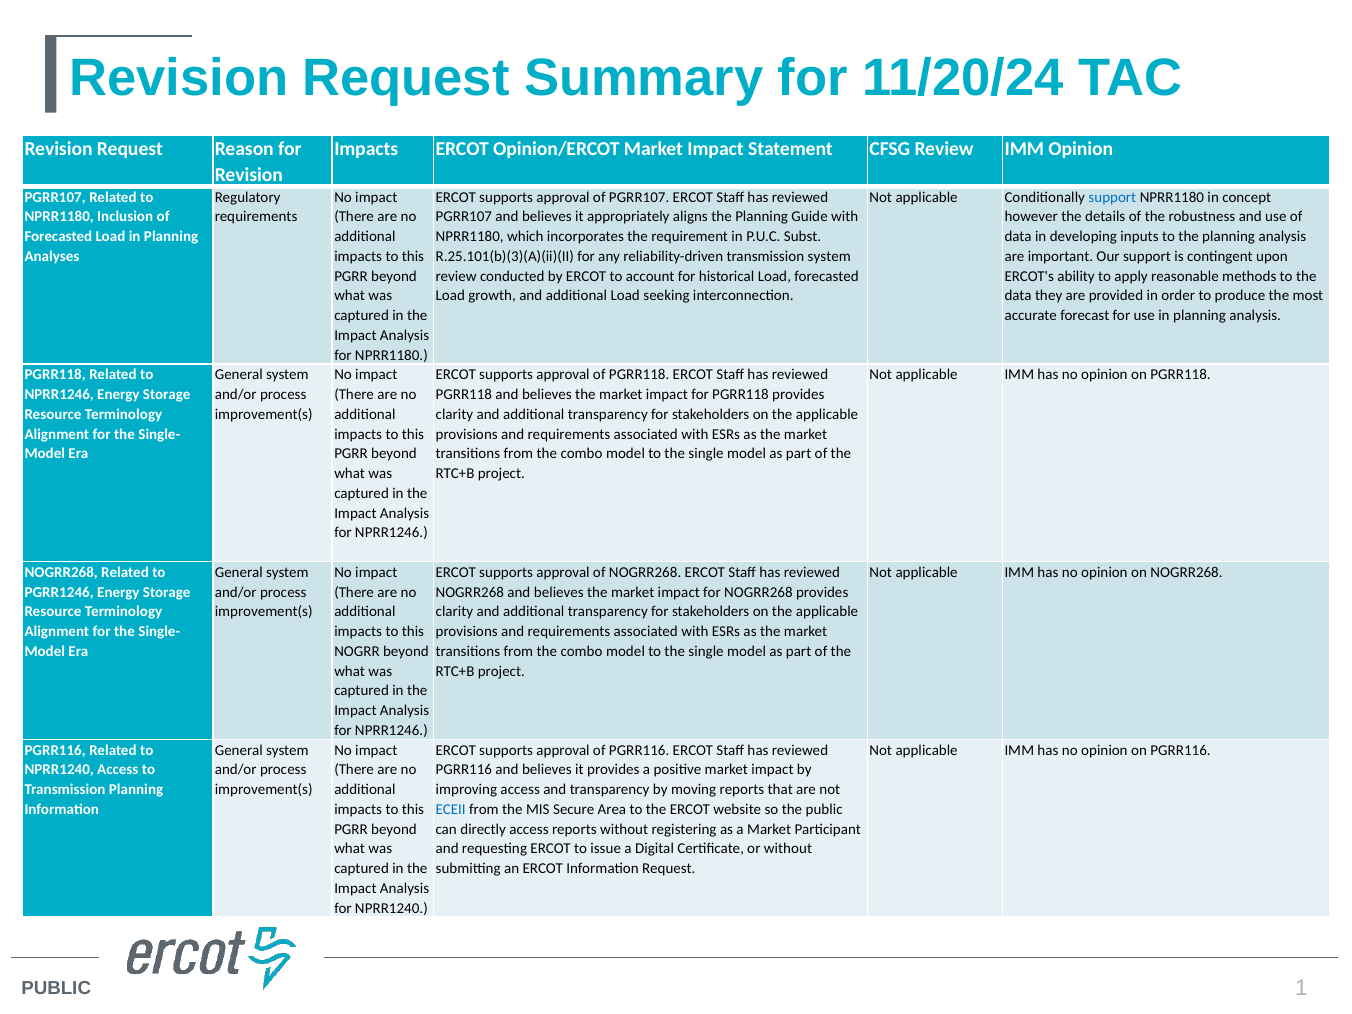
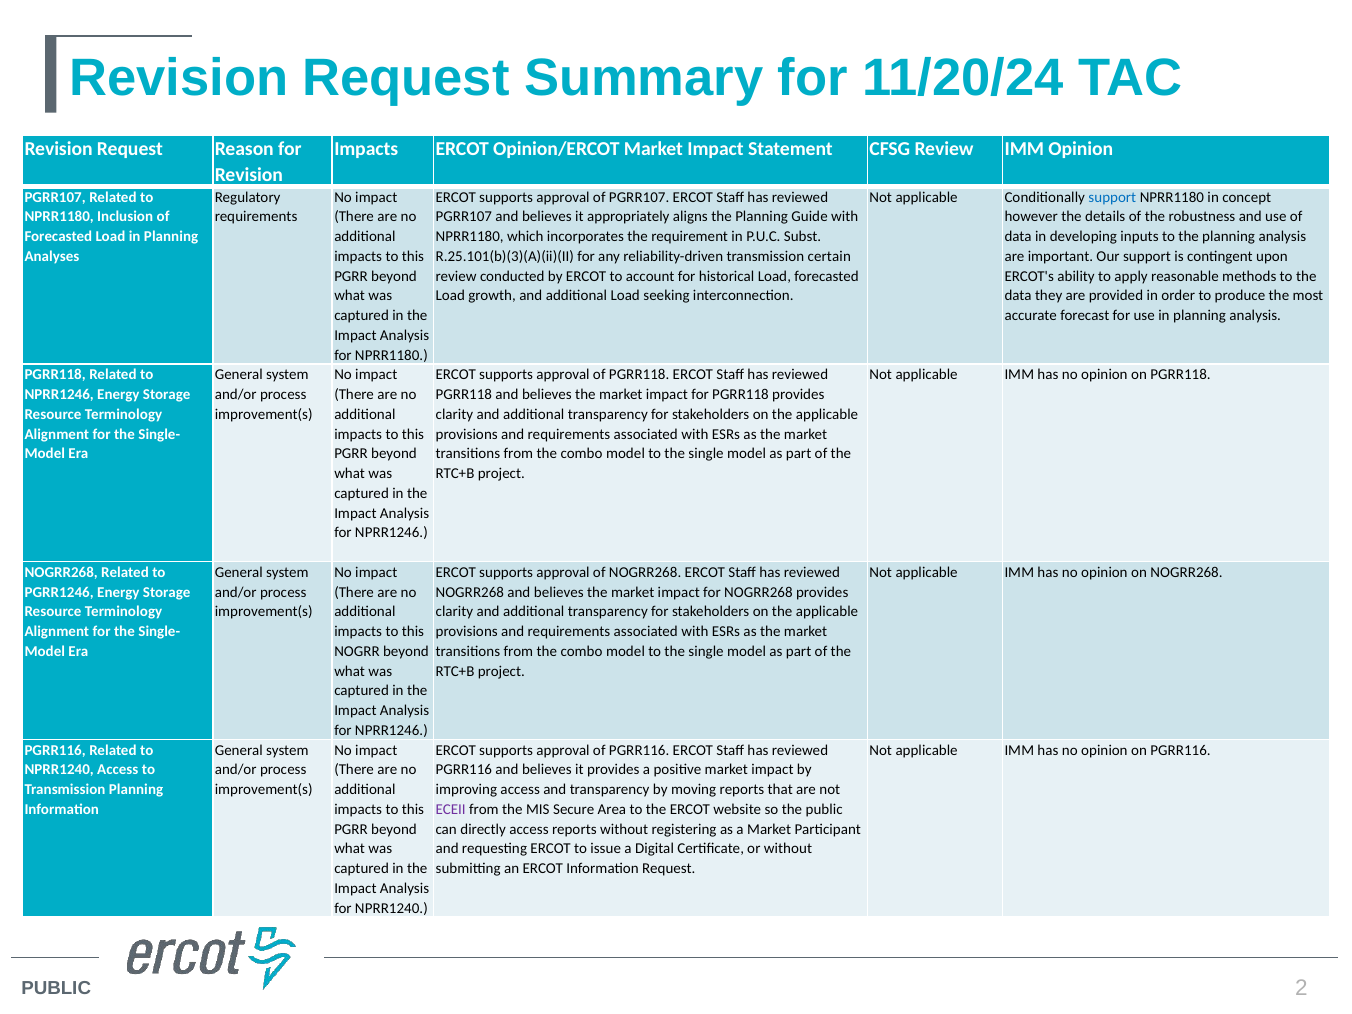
transmission system: system -> certain (829, 256)
ECEII colour: blue -> purple (451, 809)
1: 1 -> 2 (1301, 988)
